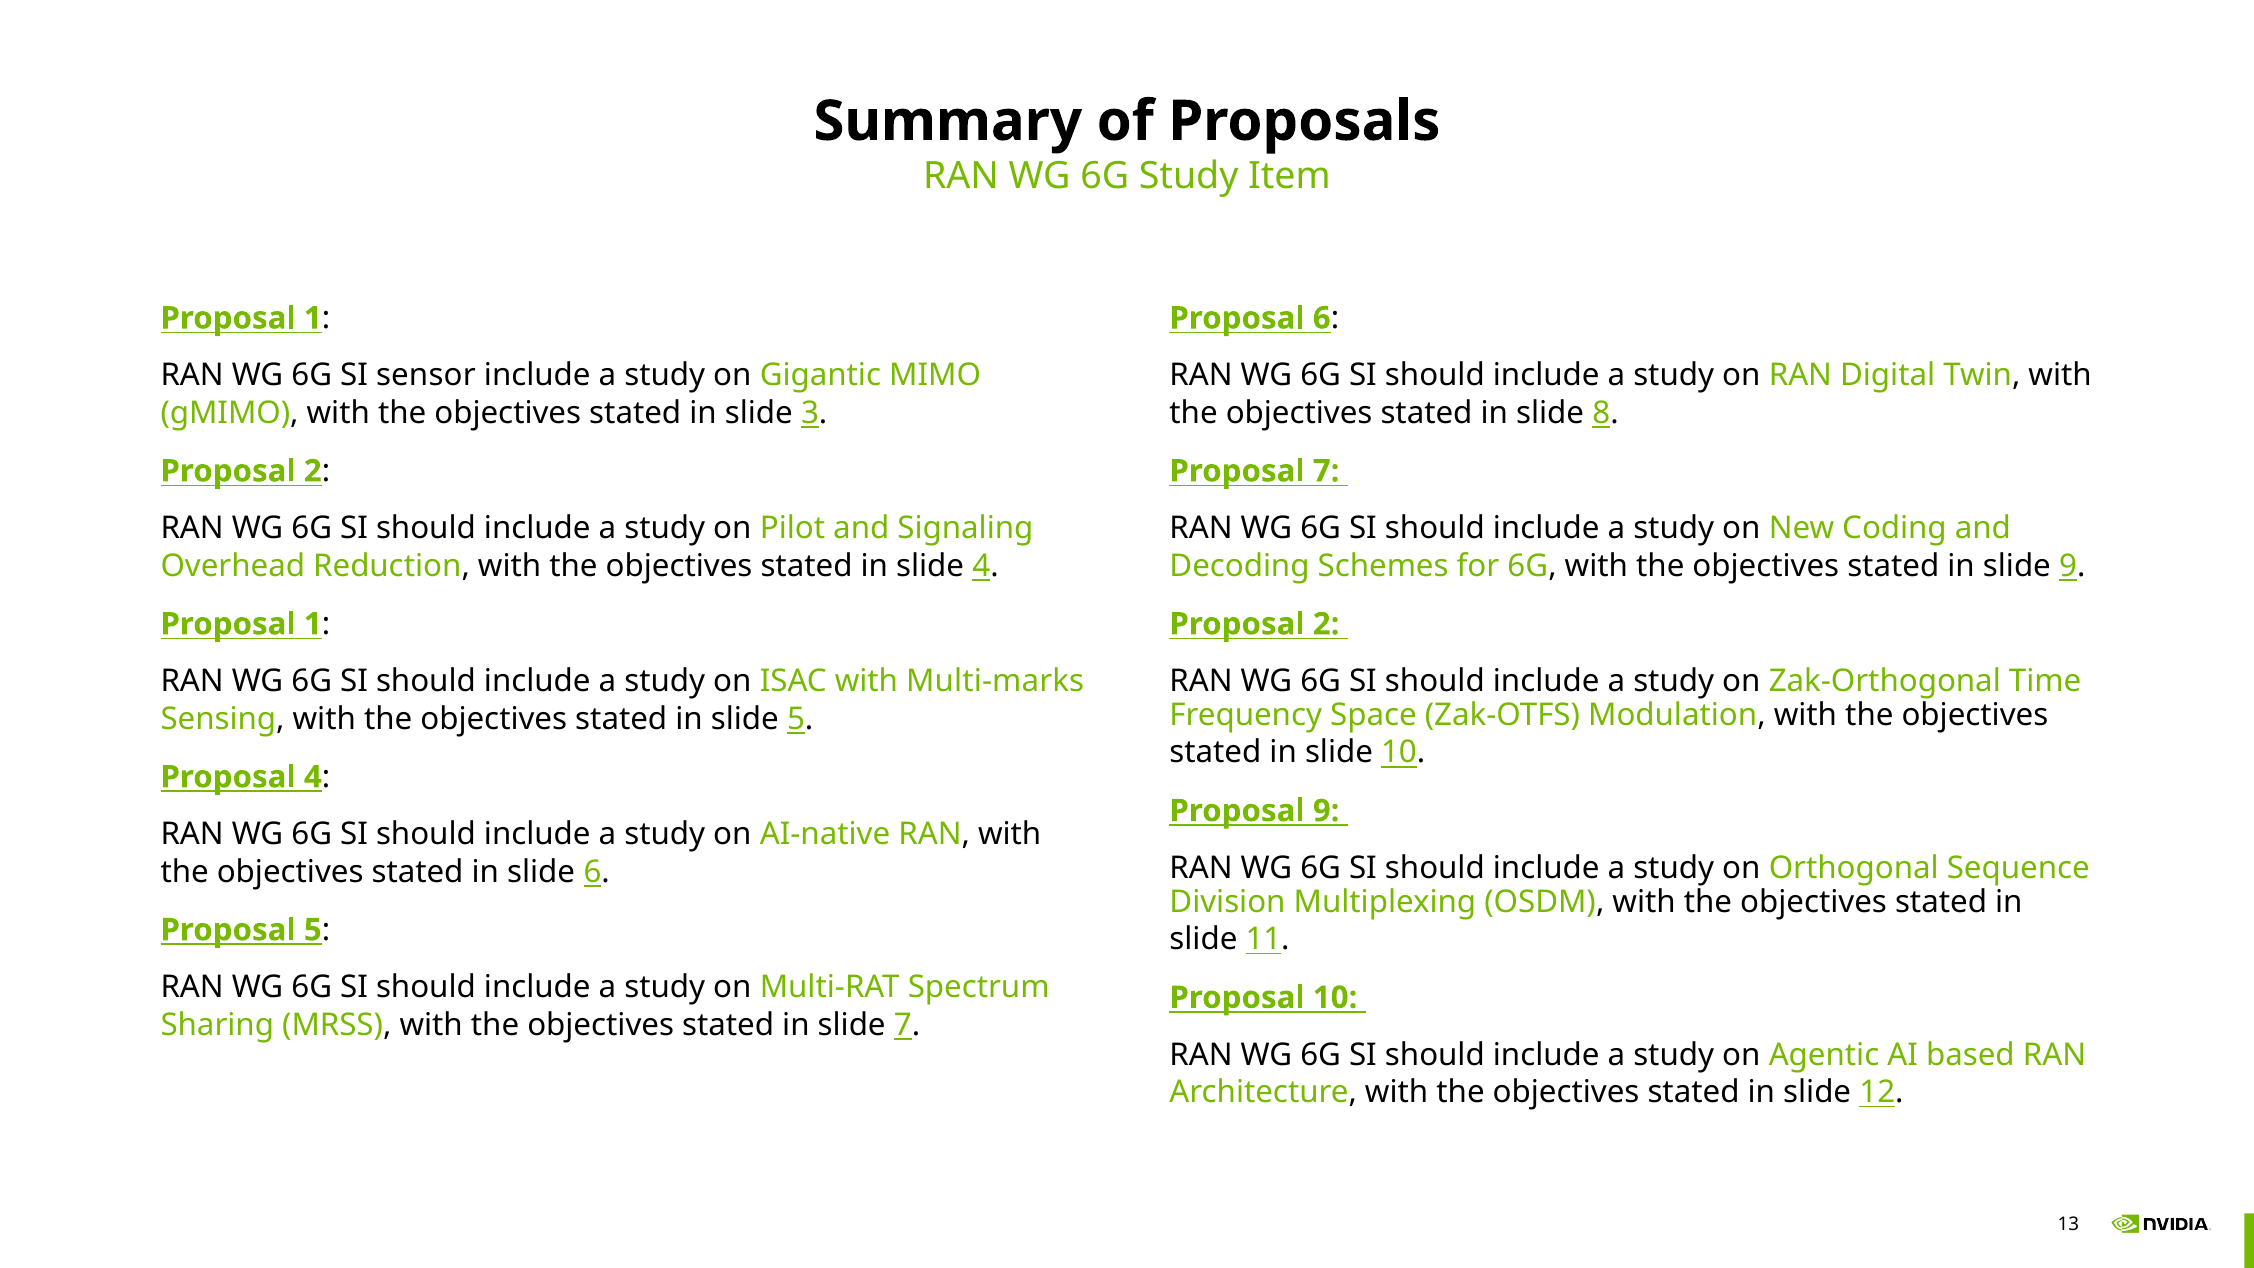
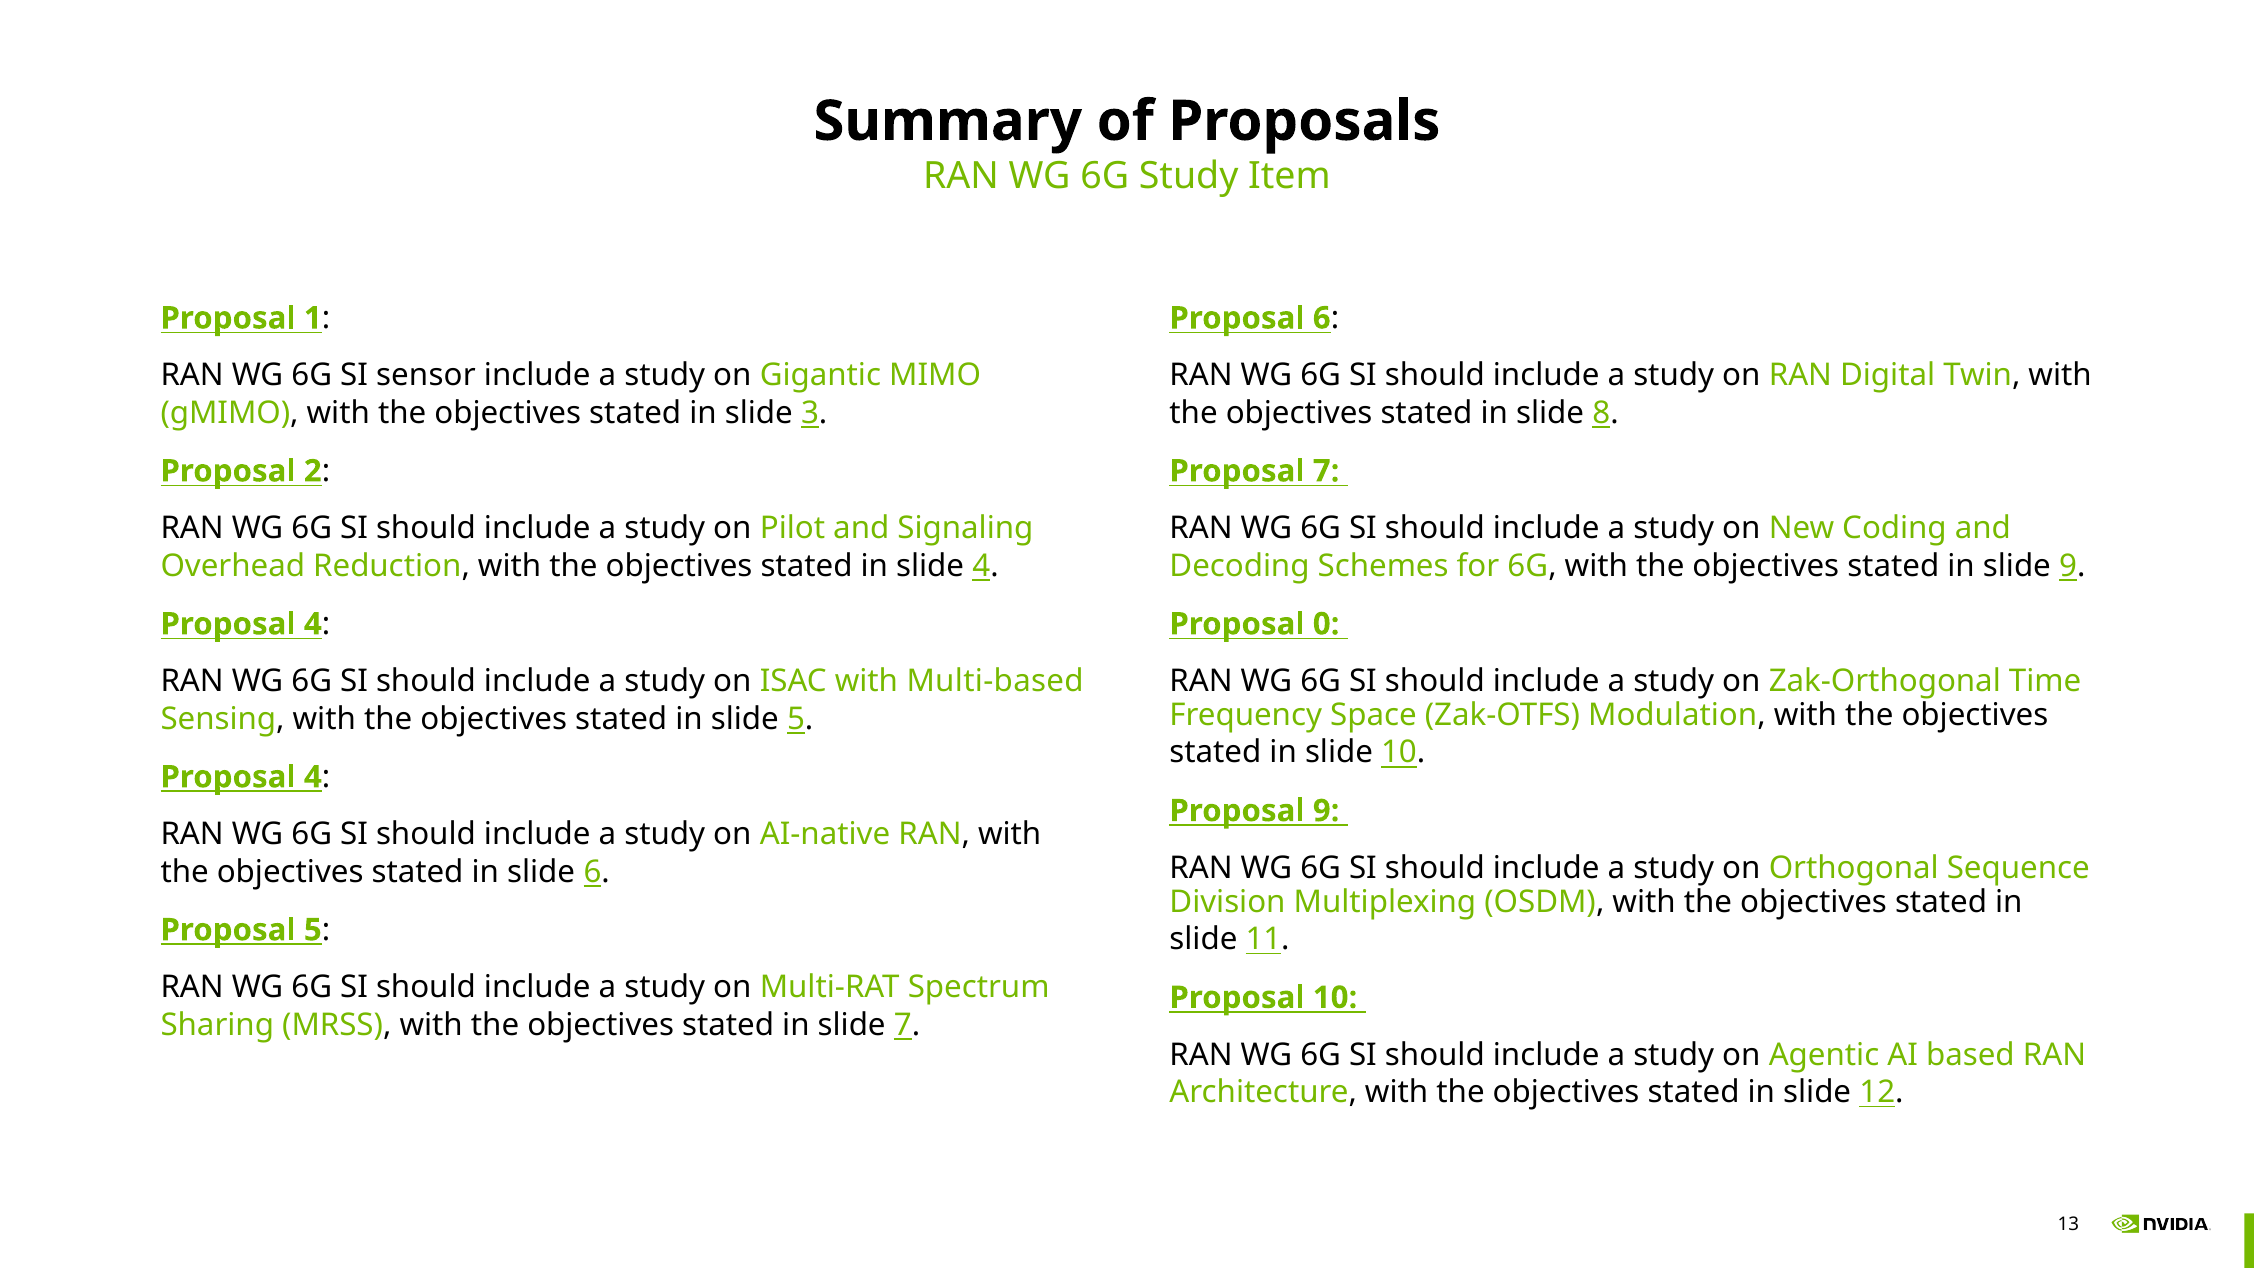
1: 1 -> 4 (313, 624)
2: 2 -> 0 (1326, 624)
Multi-marks: Multi-marks -> Multi-based (995, 681)
